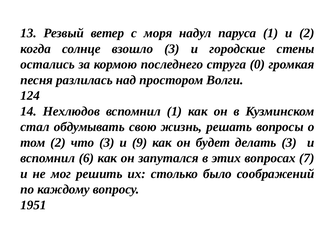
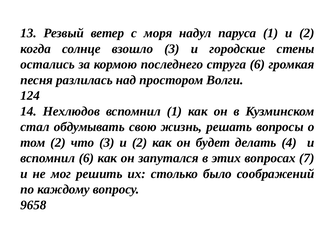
струга 0: 0 -> 6 (257, 64)
3 и 9: 9 -> 2 (140, 143)
делать 3: 3 -> 4 (289, 143)
1951: 1951 -> 9658 (33, 205)
